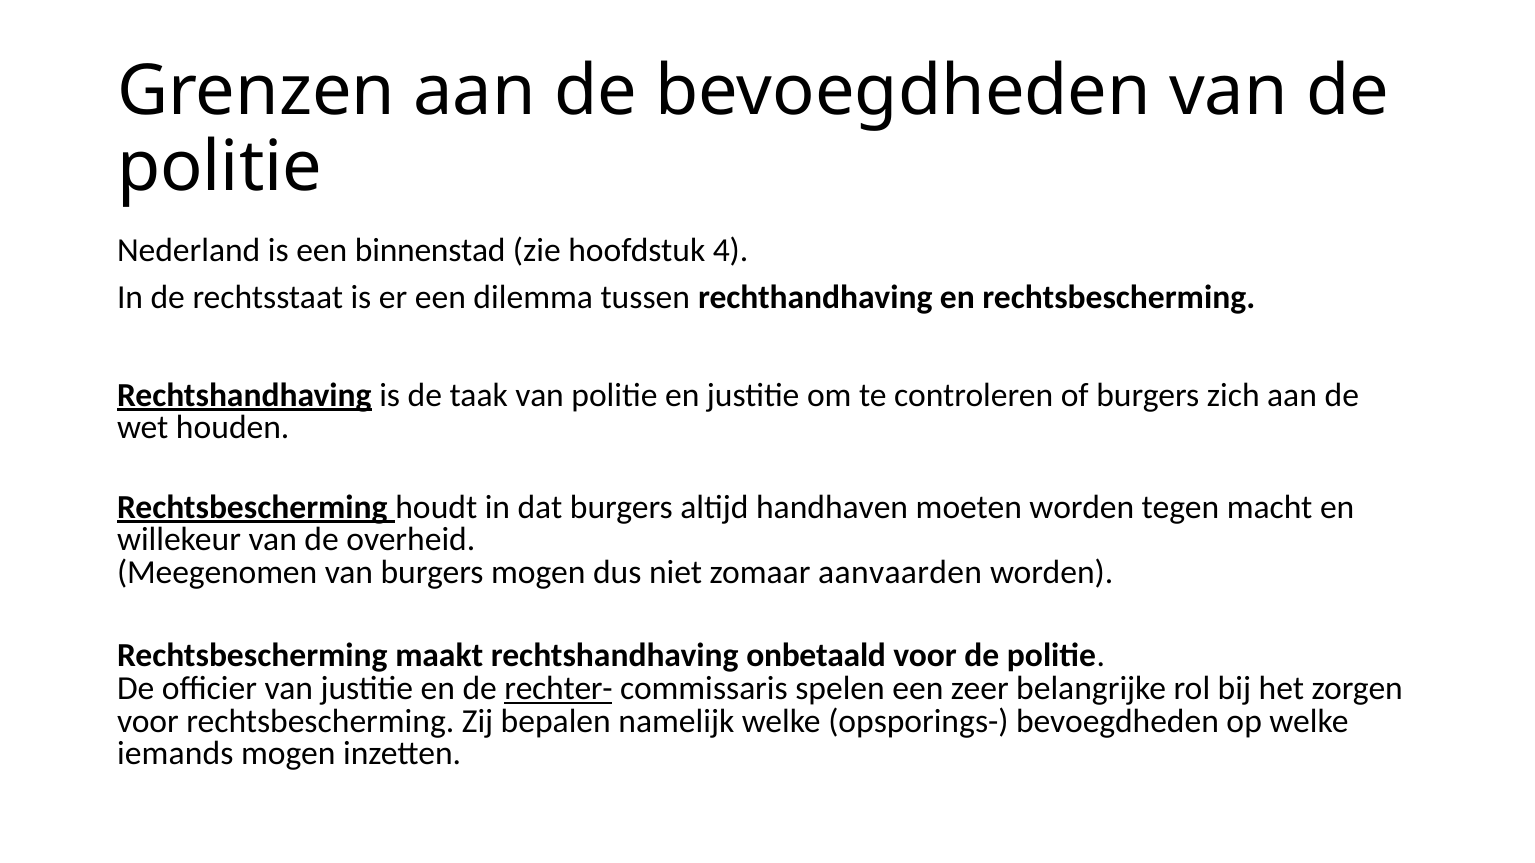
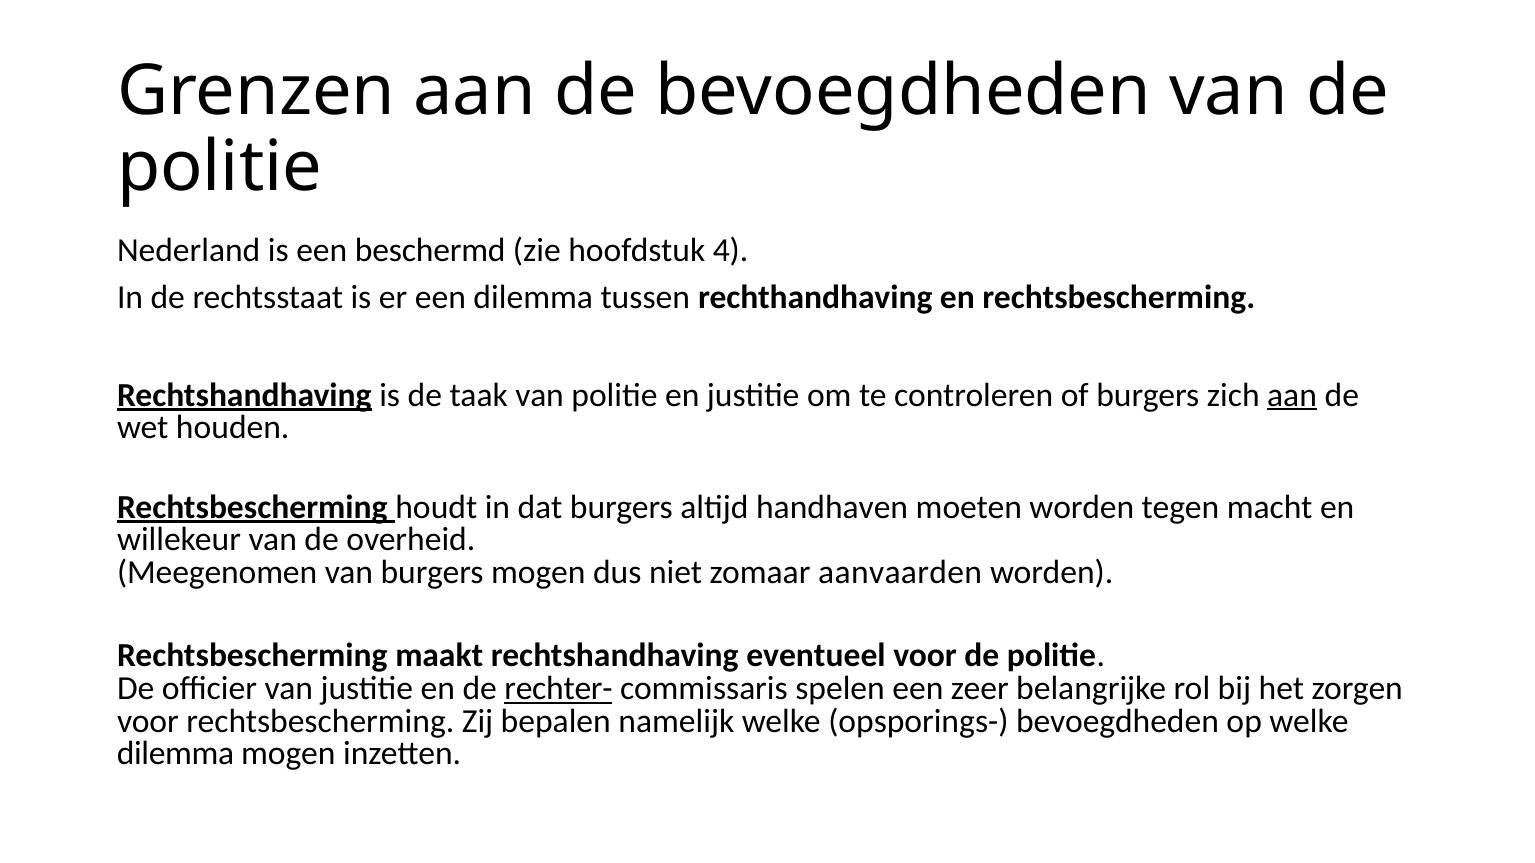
binnenstad: binnenstad -> beschermd (430, 251)
aan underline: none -> present (1292, 395)
onbetaald: onbetaald -> eventueel (816, 656)
iemands: iemands -> dilemma (175, 754)
